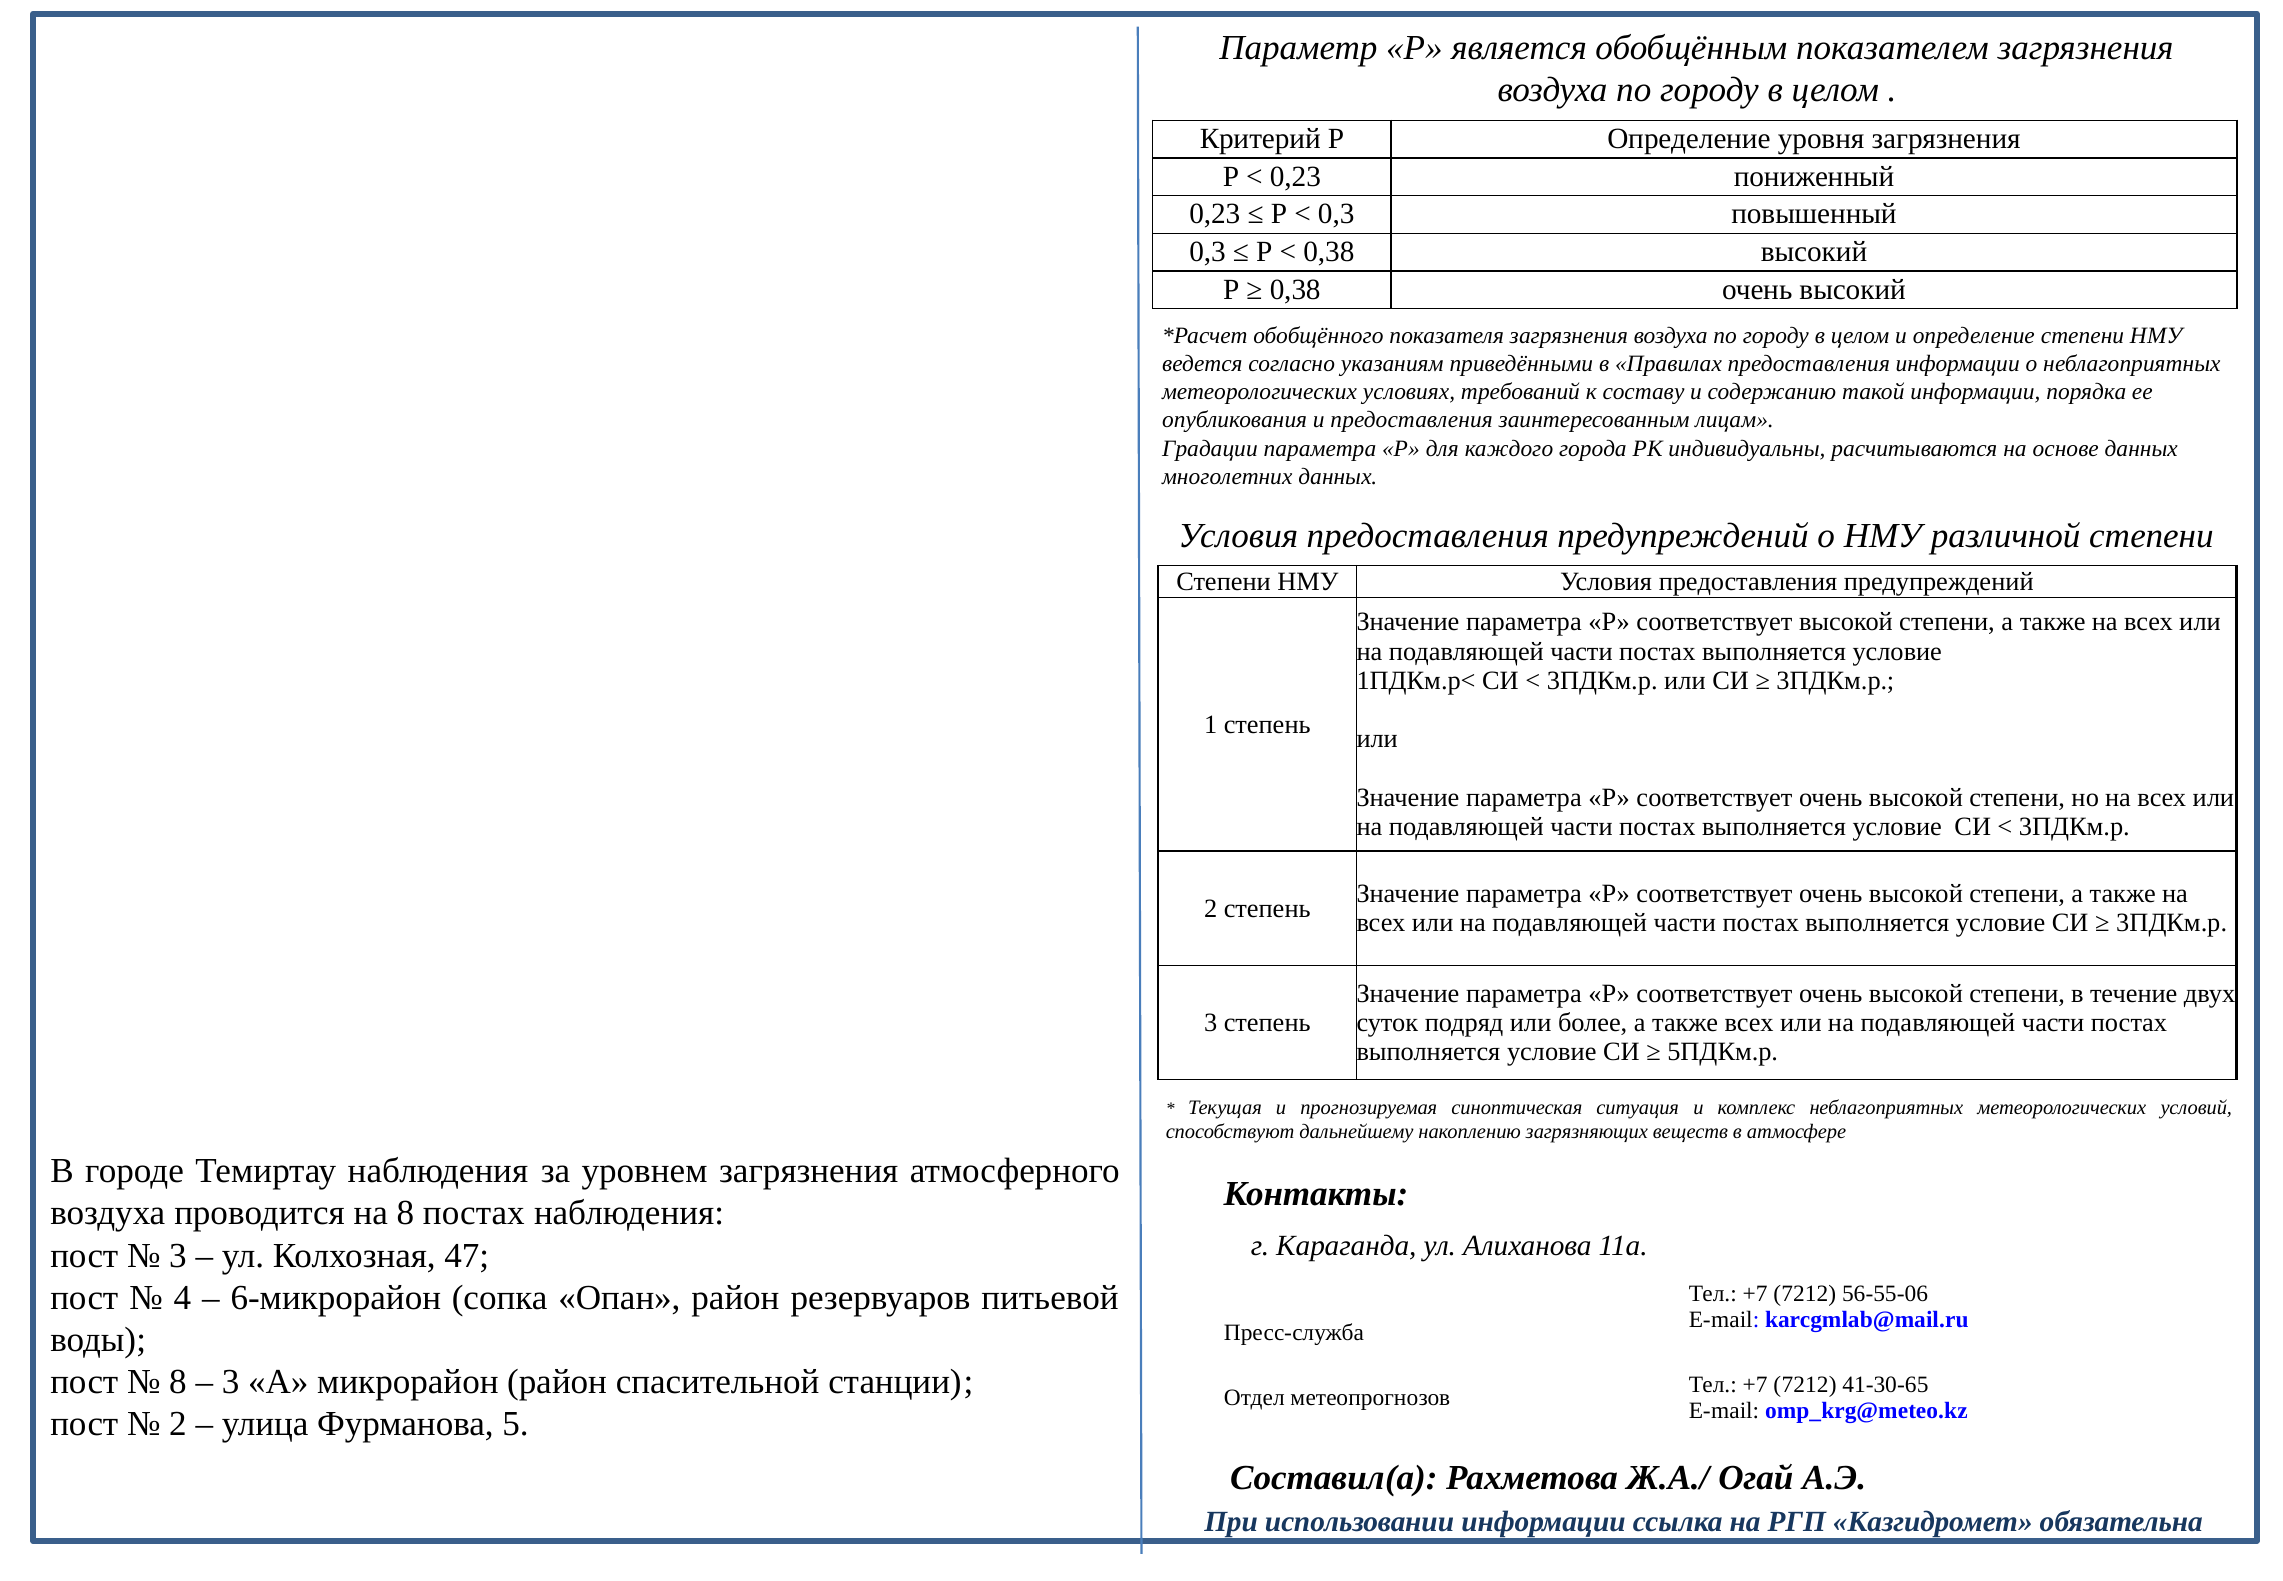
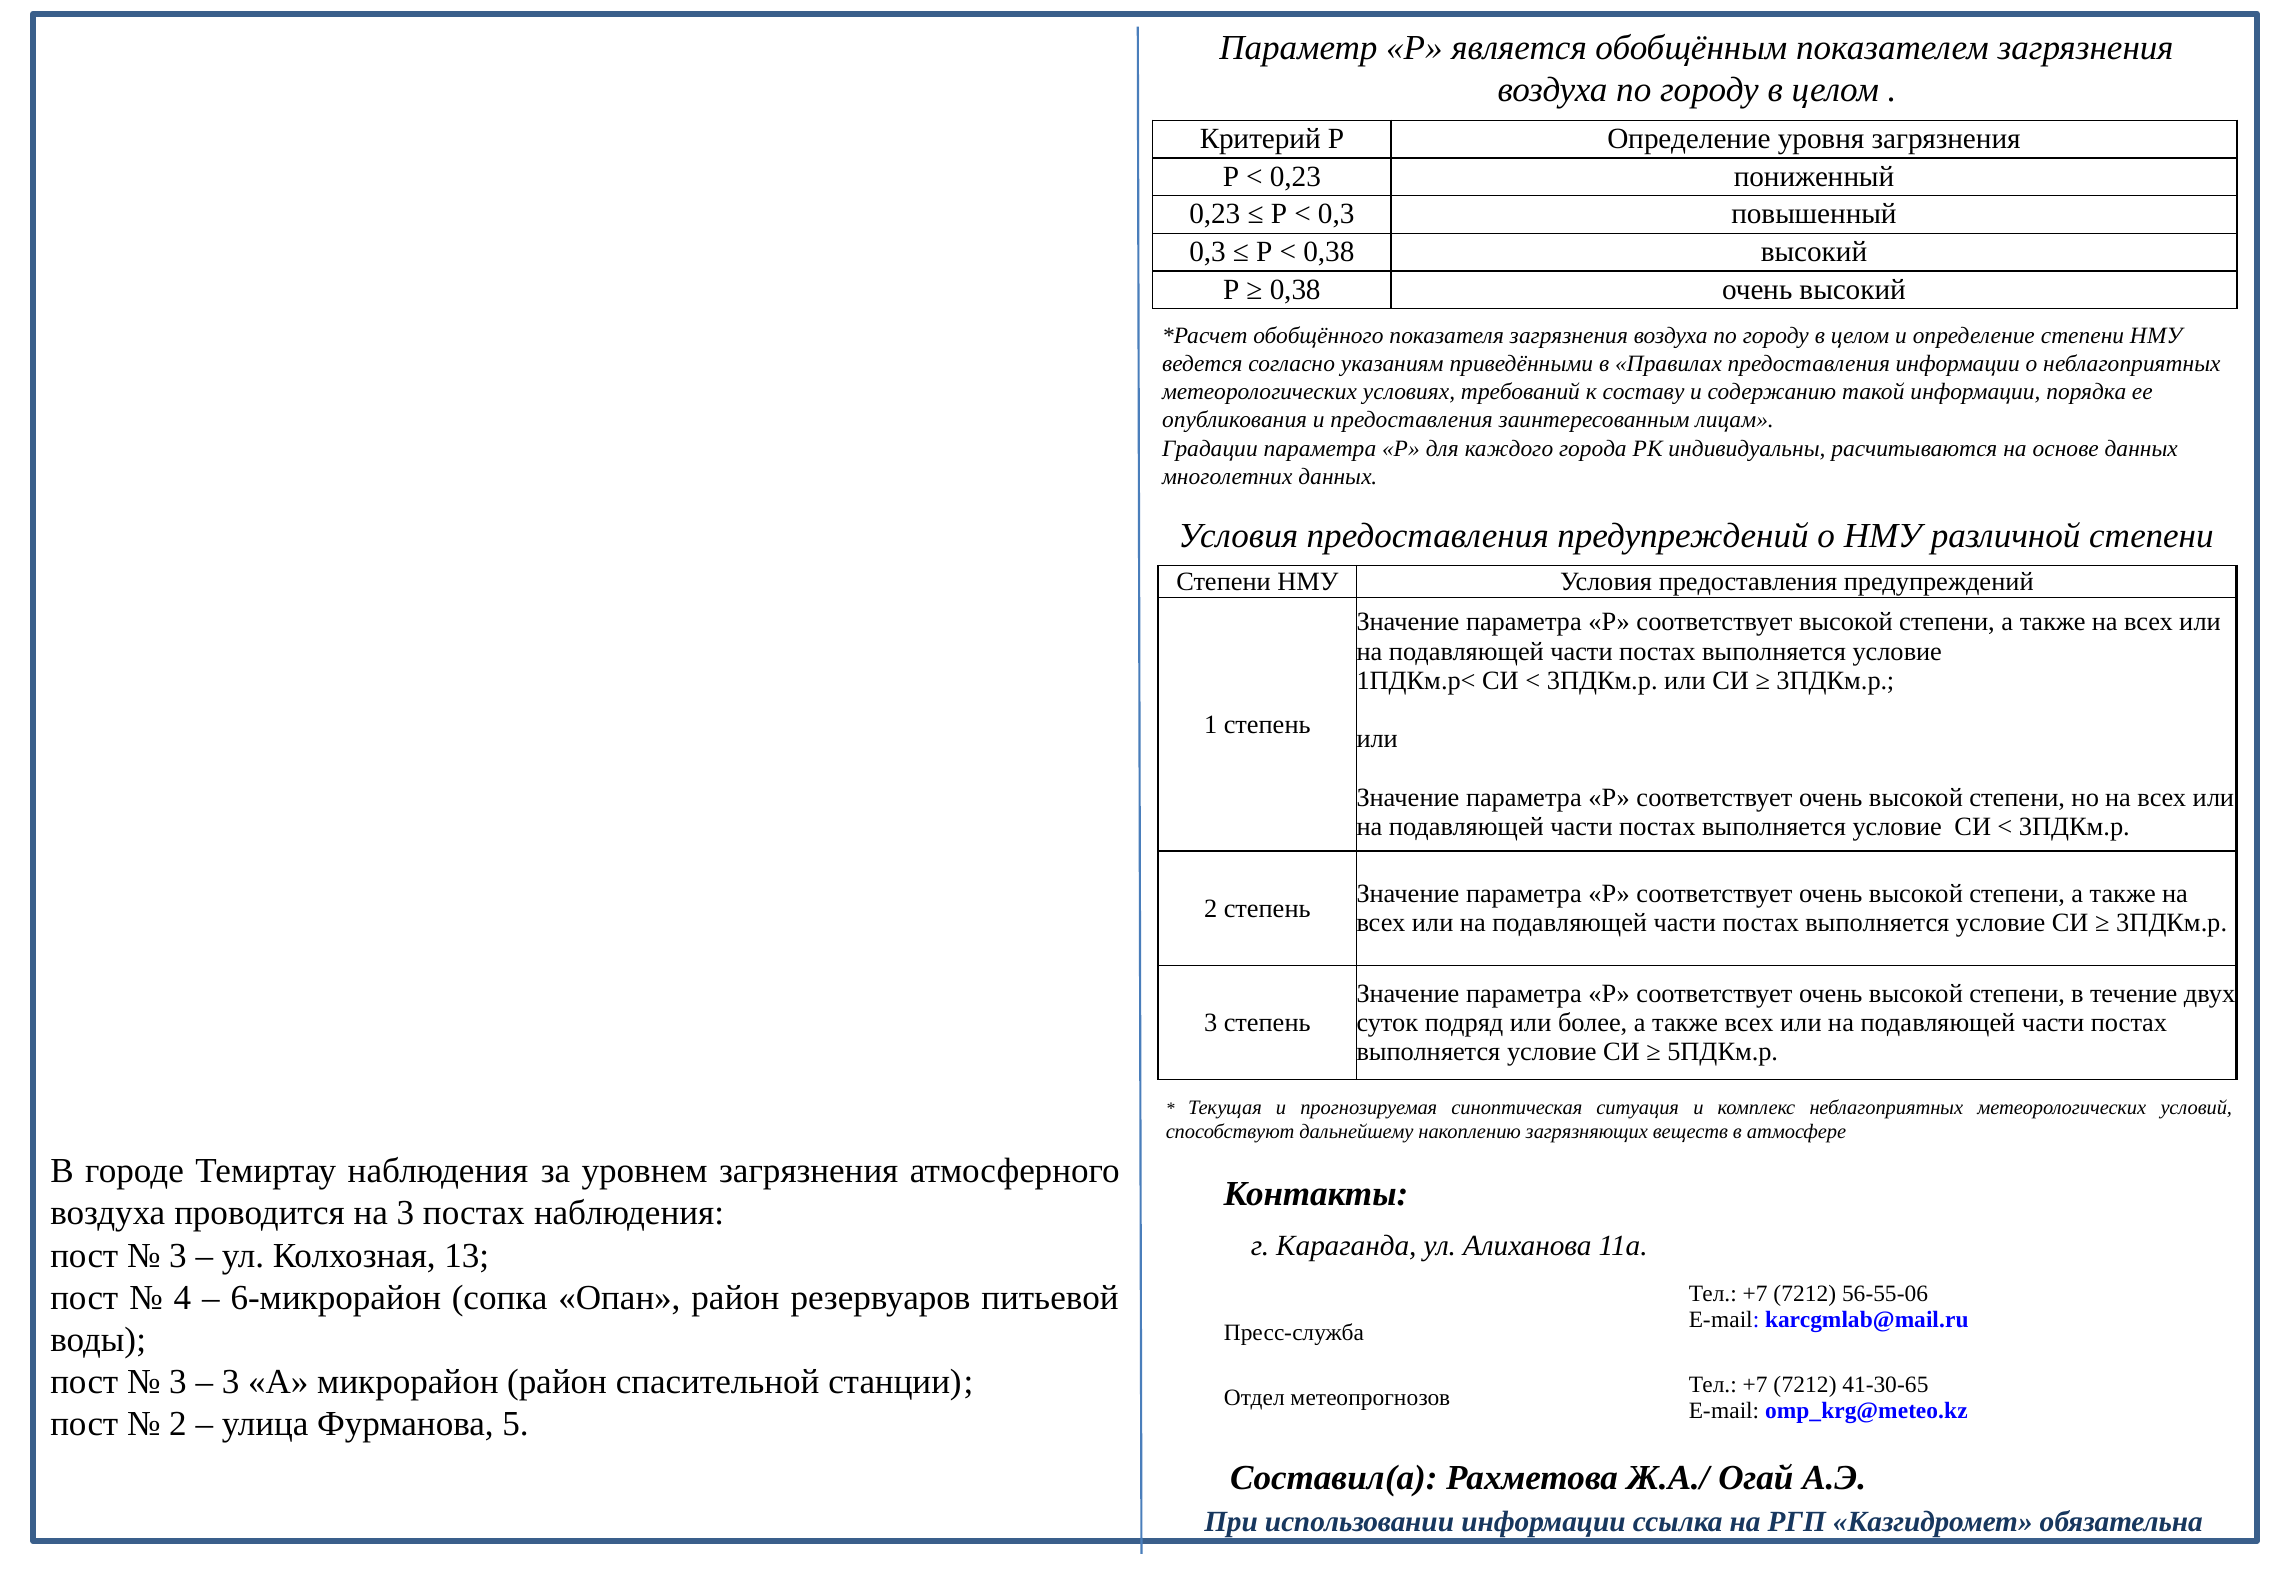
на 8: 8 -> 3 (405, 1213)
47: 47 -> 13 (467, 1255)
8: 8 -> 3 (178, 1382)
